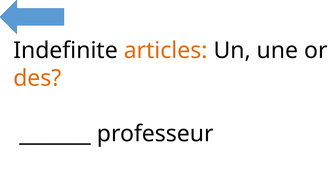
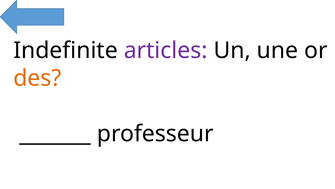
articles colour: orange -> purple (166, 50)
